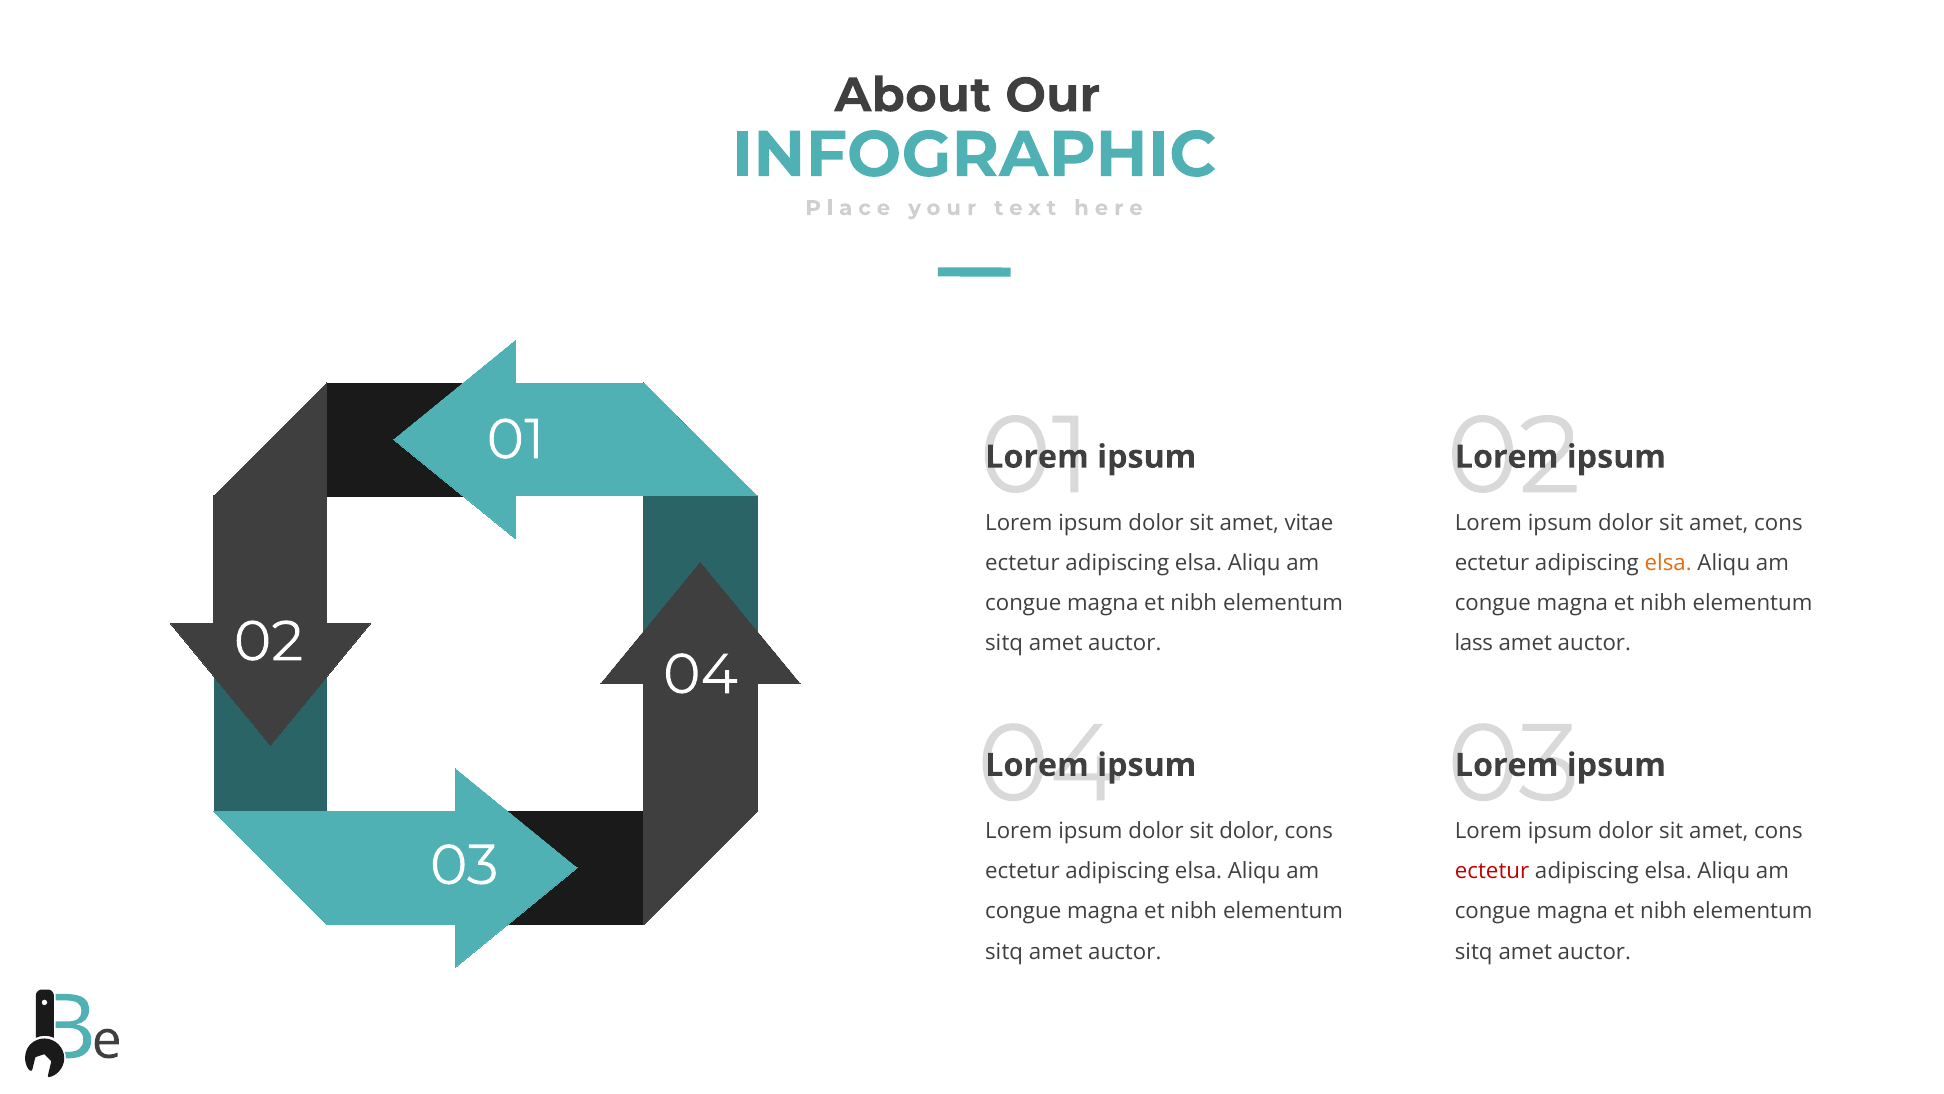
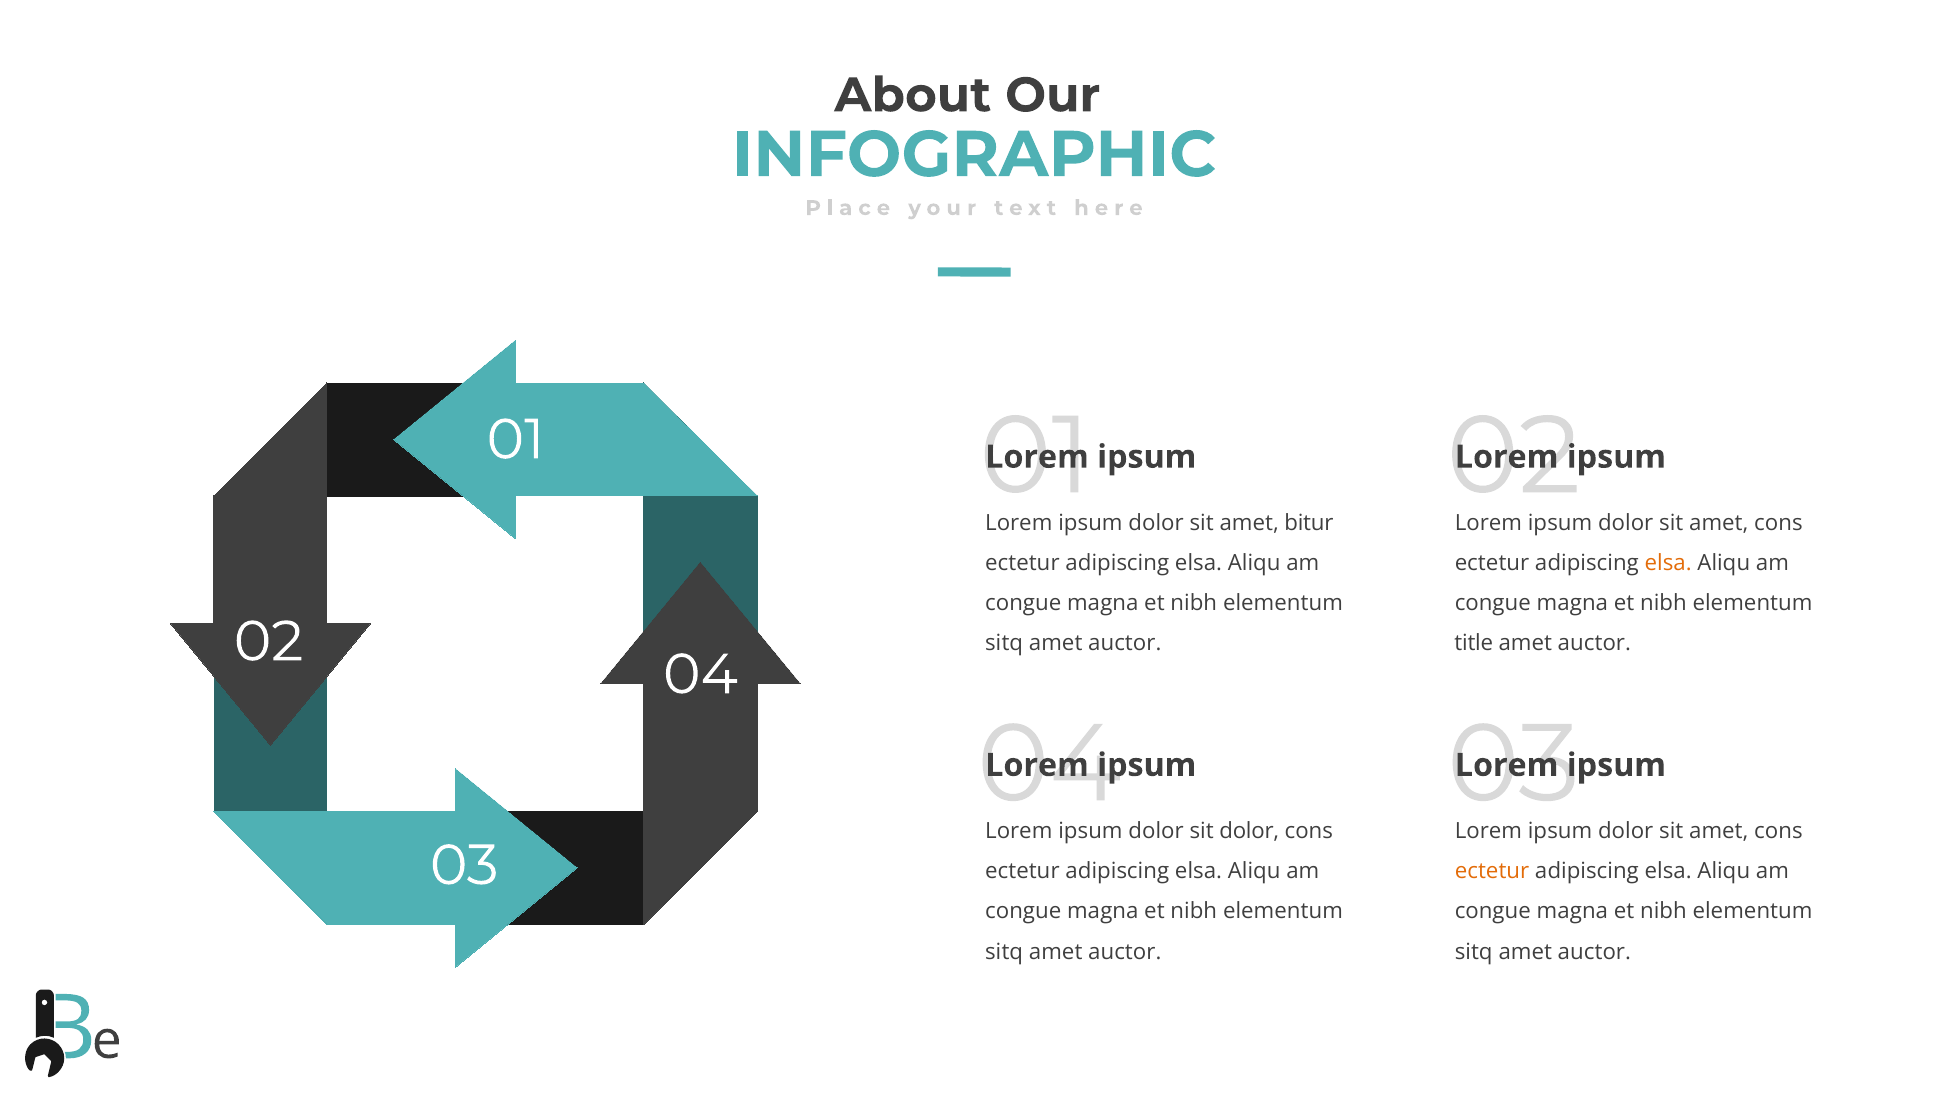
vitae: vitae -> bitur (1309, 523)
lass: lass -> title (1474, 643)
ectetur colour: red -> orange (1492, 871)
